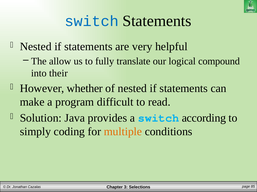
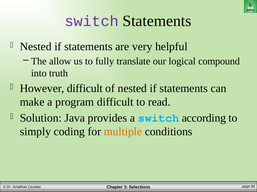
switch colour: blue -> purple (92, 21)
their: their -> truth (58, 73)
However whether: whether -> difficult (85, 89)
